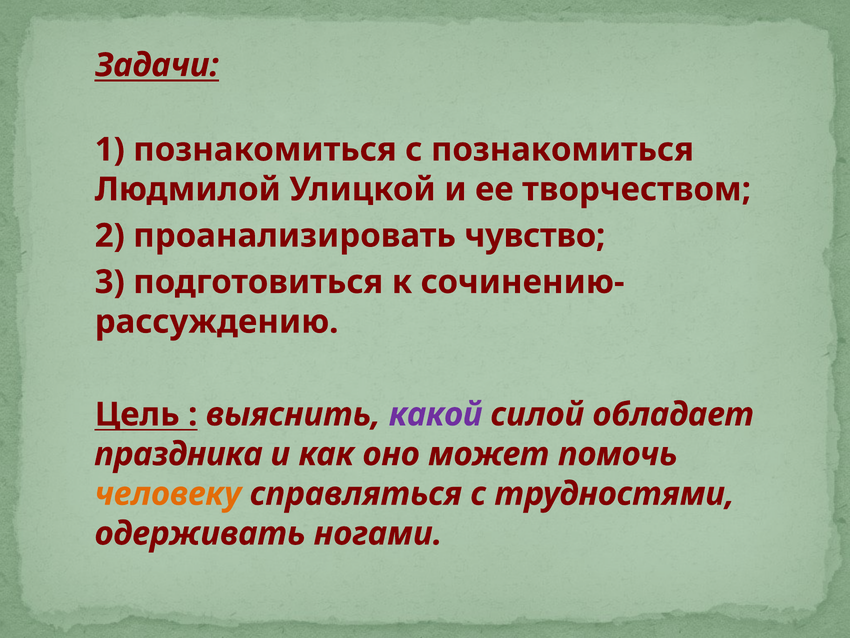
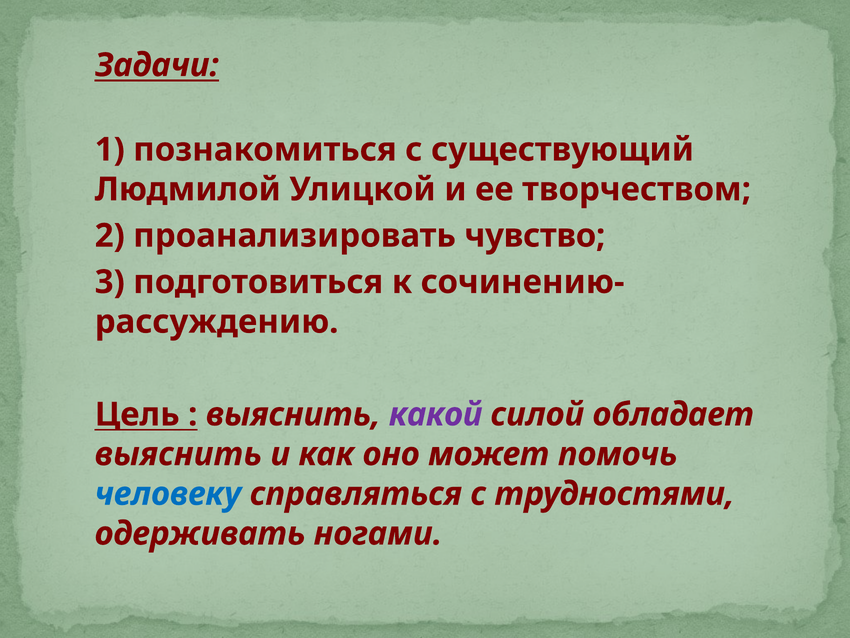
с познакомиться: познакомиться -> существующий (562, 150)
праздника: праздника -> выяснить (178, 454)
человеку colour: orange -> blue (168, 494)
